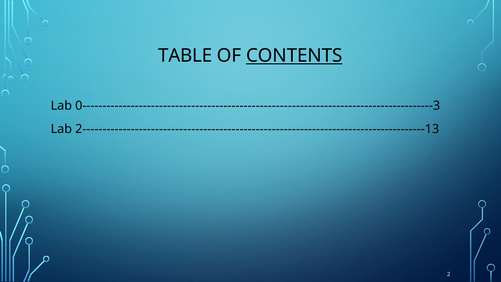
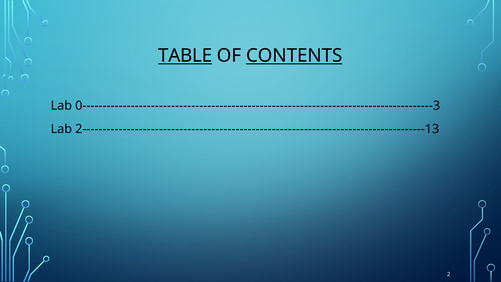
TABLE underline: none -> present (185, 56)
